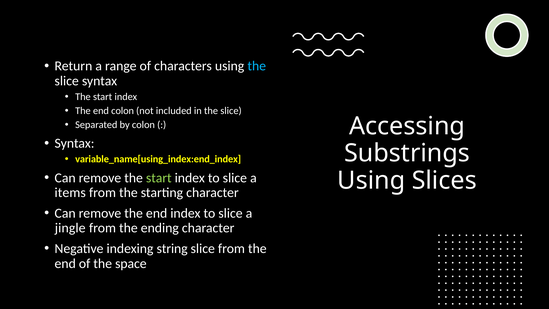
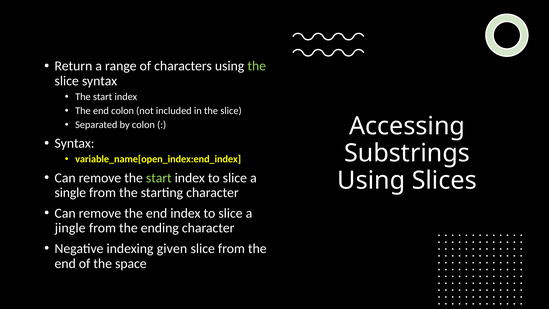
the colour: light blue -> light green (257, 66)
variable_name[using_index:end_index: variable_name[using_index:end_index -> variable_name[open_index:end_index (158, 159)
items: items -> single (70, 193)
string: string -> given (172, 249)
